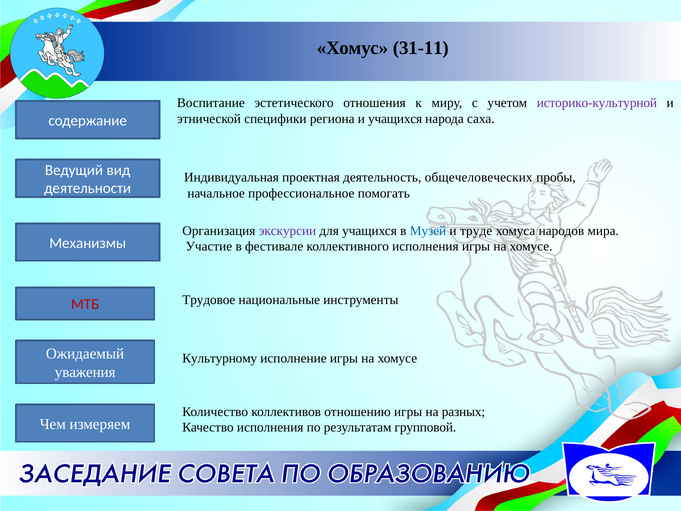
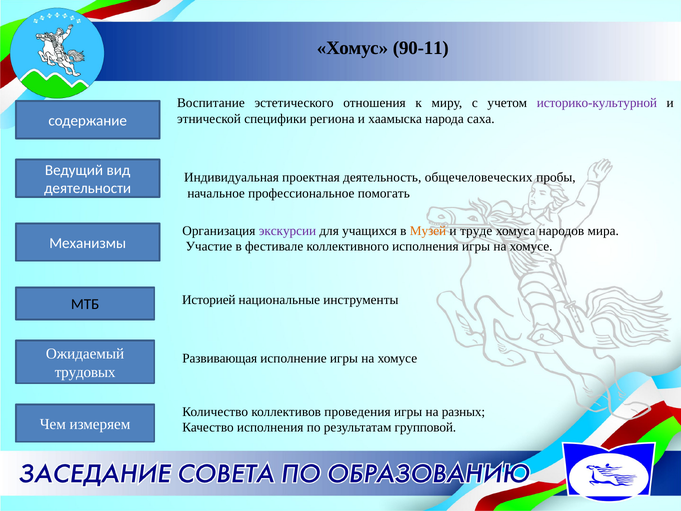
31-11: 31-11 -> 90-11 (421, 48)
и учащихся: учащихся -> хаамыска (395, 119)
Музей colour: blue -> orange (428, 231)
Трудовое: Трудовое -> Историей (209, 300)
МТБ colour: red -> black (85, 304)
Культурному: Культурному -> Развивающая (220, 358)
уважения: уважения -> трудовых (85, 372)
отношению: отношению -> проведения (358, 411)
